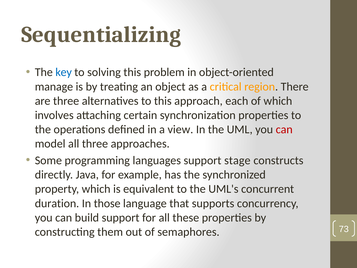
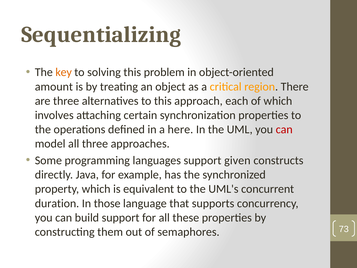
key colour: blue -> orange (64, 72)
manage: manage -> amount (54, 87)
view: view -> here (180, 129)
stage: stage -> given (237, 160)
